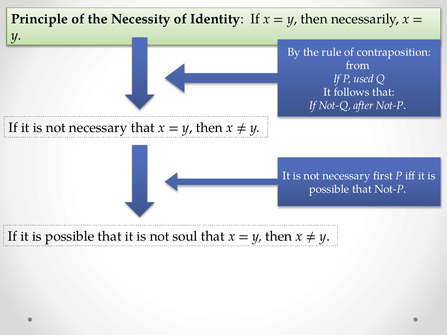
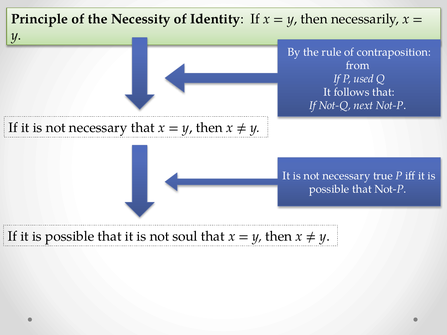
after: after -> next (363, 106)
first: first -> true (383, 176)
